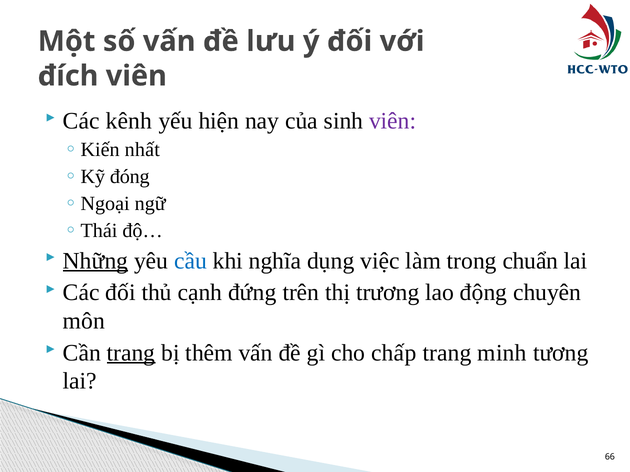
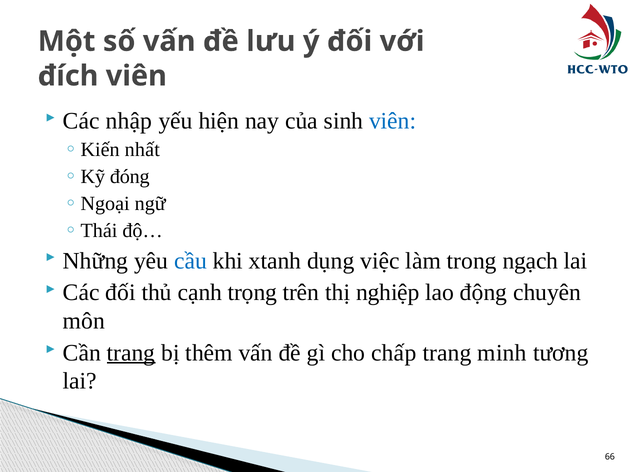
kênh: kênh -> nhập (129, 121)
viên colour: purple -> blue (393, 121)
Những underline: present -> none (96, 261)
nghĩa: nghĩa -> xtanh (275, 261)
chuẩn: chuẩn -> ngạch (530, 261)
đứng: đứng -> trọng (252, 293)
trương: trương -> nghiệp (388, 293)
